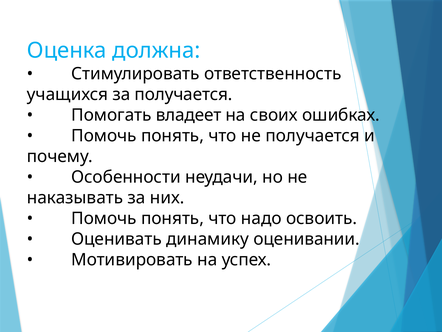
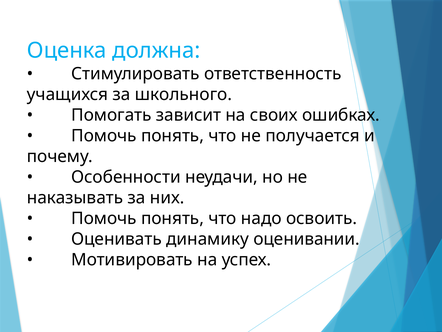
за получается: получается -> школьного (183, 94)
владеет: владеет -> зависит (188, 115)
